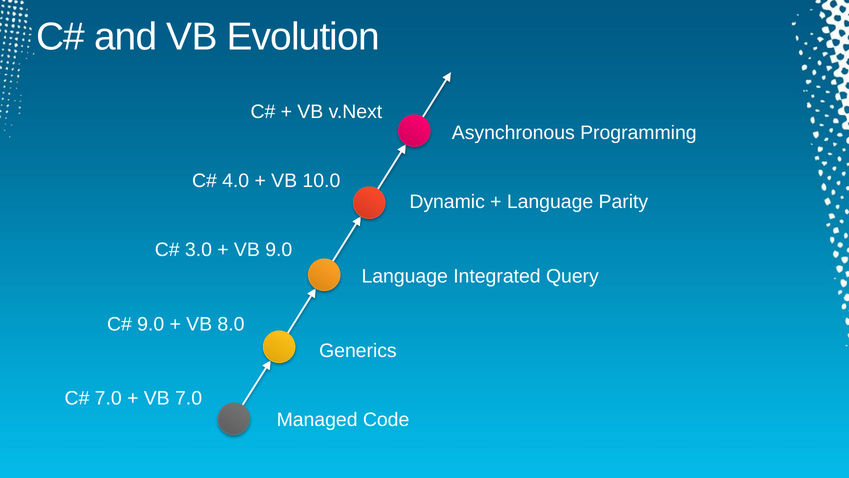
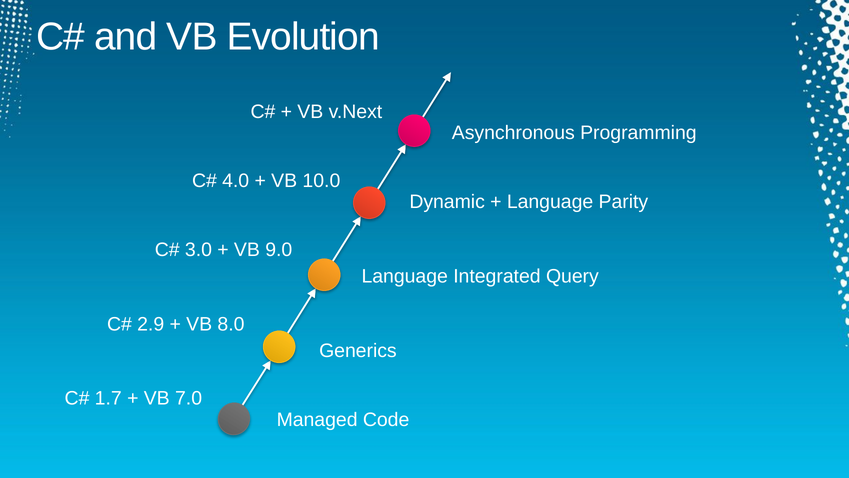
9.0: 9.0 -> 2.9 (151, 324)
7.0: 7.0 -> 1.7 (108, 398)
